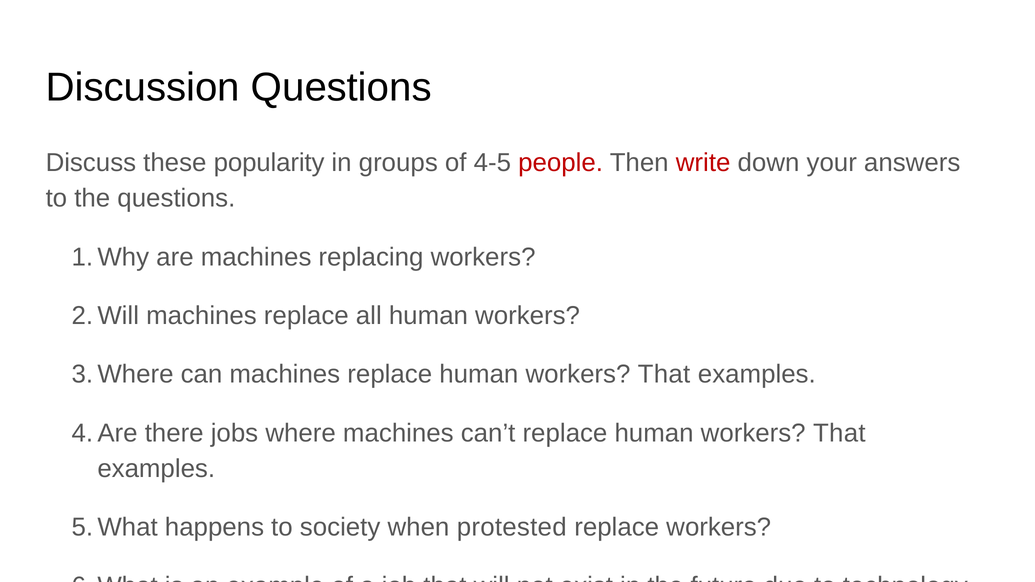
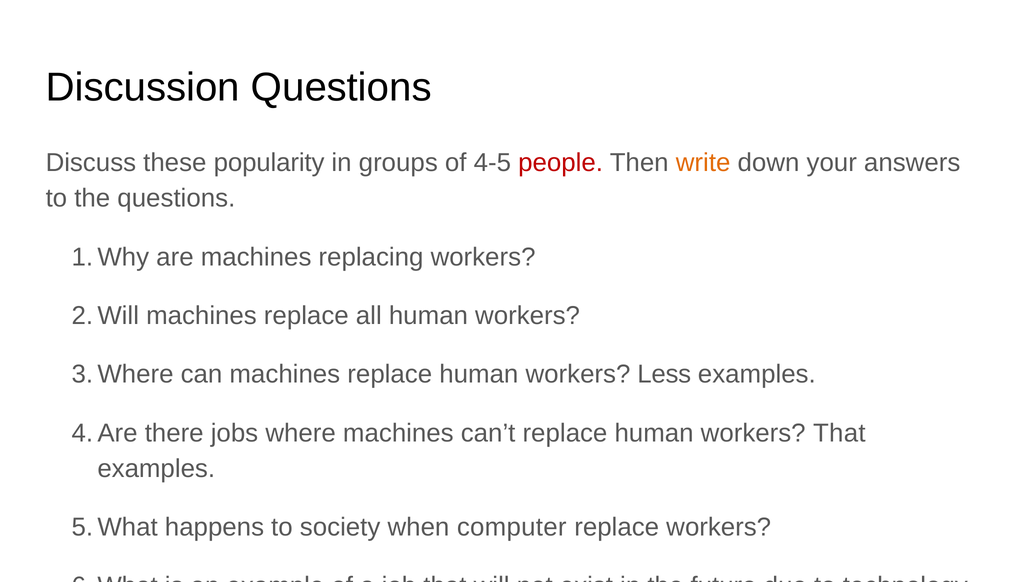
write colour: red -> orange (703, 163)
That: That -> Less (664, 374)
protested: protested -> computer (512, 528)
